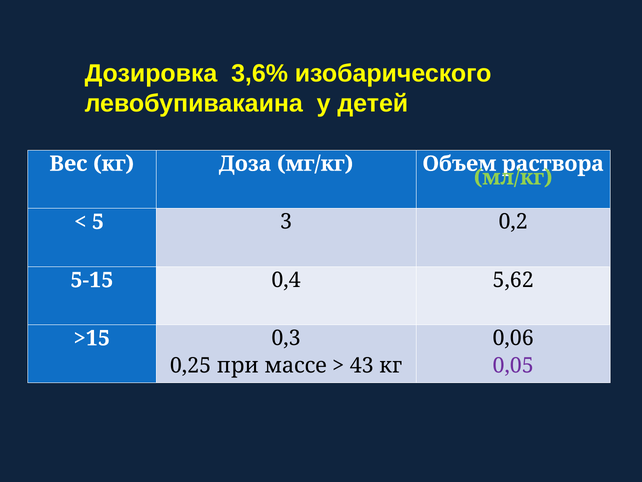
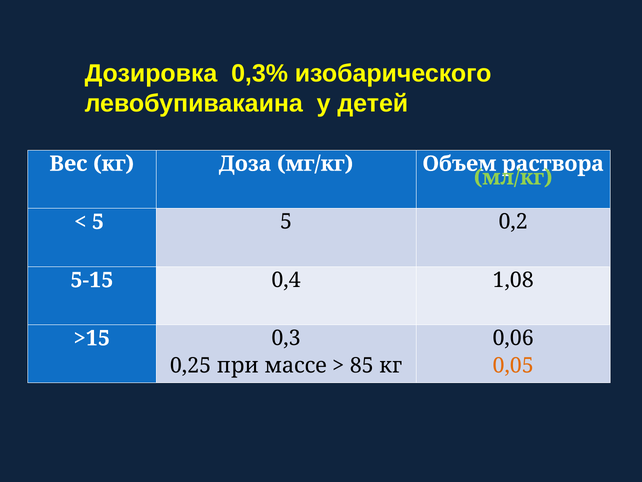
3,6%: 3,6% -> 0,3% (260, 74)
5 3: 3 -> 5 (286, 222)
5,62: 5,62 -> 1,08 (513, 280)
43: 43 -> 85 (362, 365)
0,05 colour: purple -> orange (513, 365)
